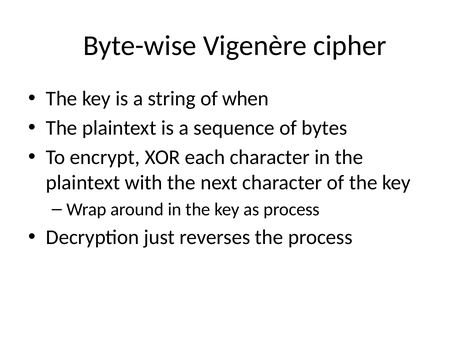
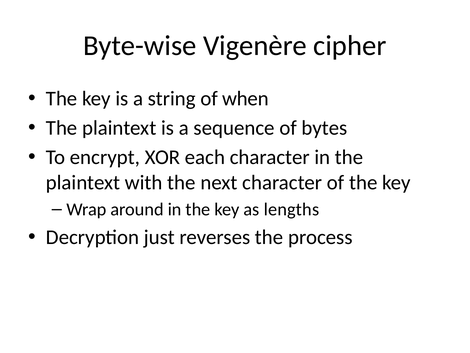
as process: process -> lengths (291, 209)
